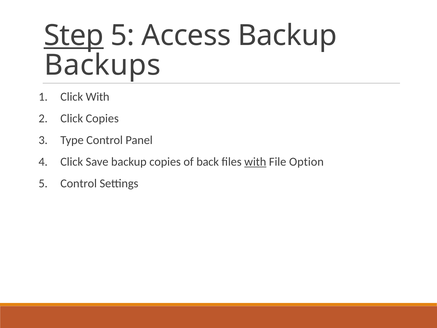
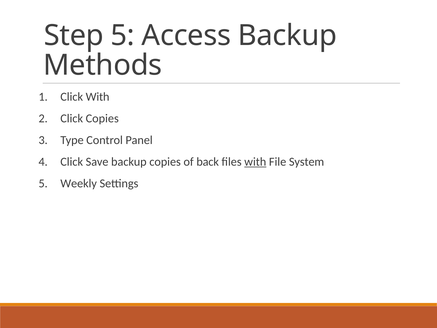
Step underline: present -> none (74, 36)
Backups: Backups -> Methods (103, 65)
Option: Option -> System (307, 162)
5 Control: Control -> Weekly (79, 183)
